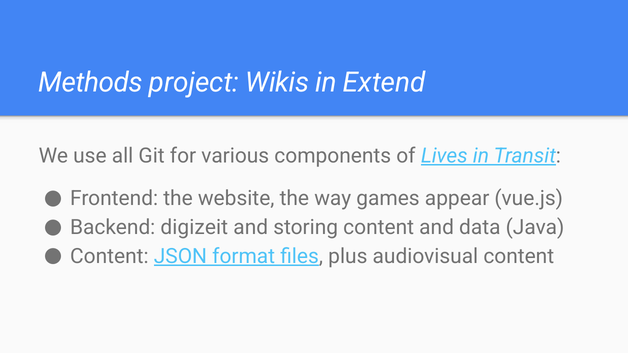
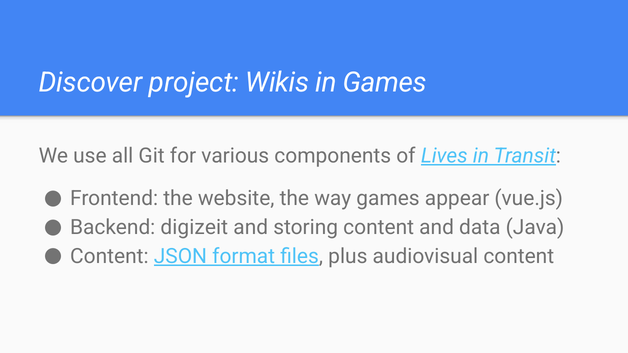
Methods: Methods -> Discover (90, 82)
in Extend: Extend -> Games (385, 82)
